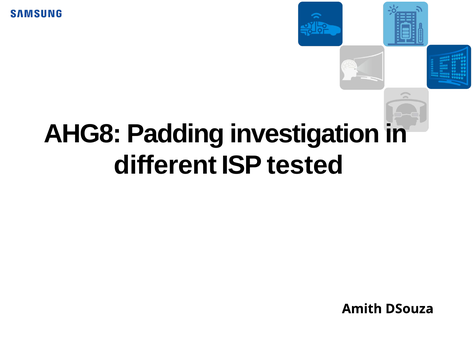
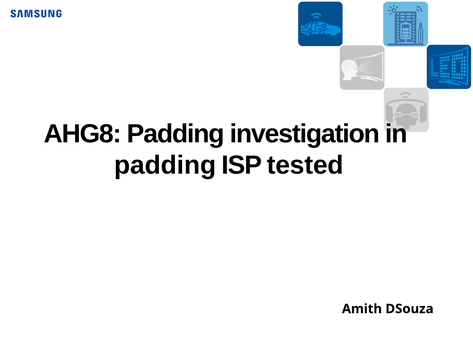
different: different -> padding (165, 166)
